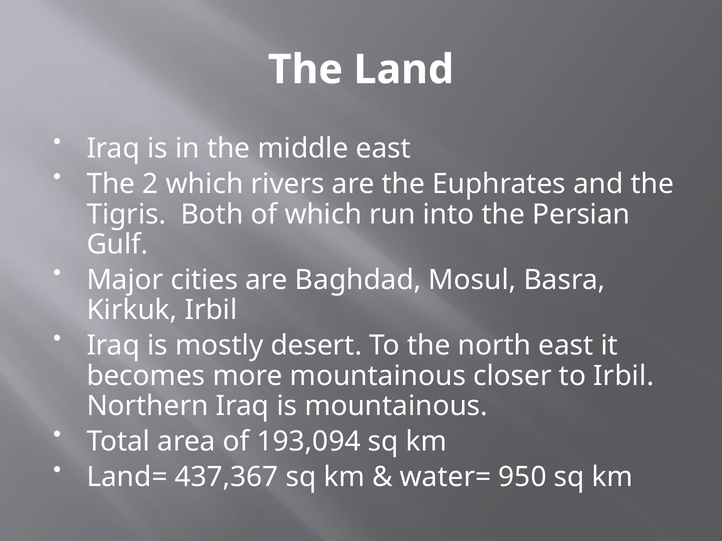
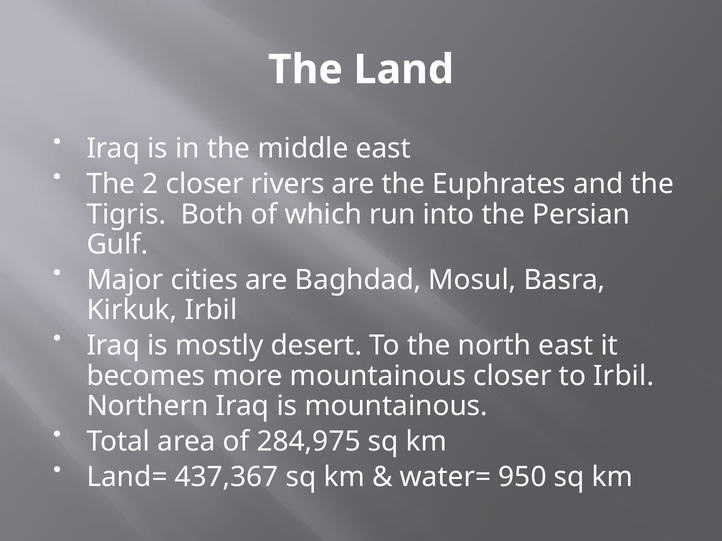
2 which: which -> closer (205, 184)
193,094: 193,094 -> 284,975 (309, 442)
